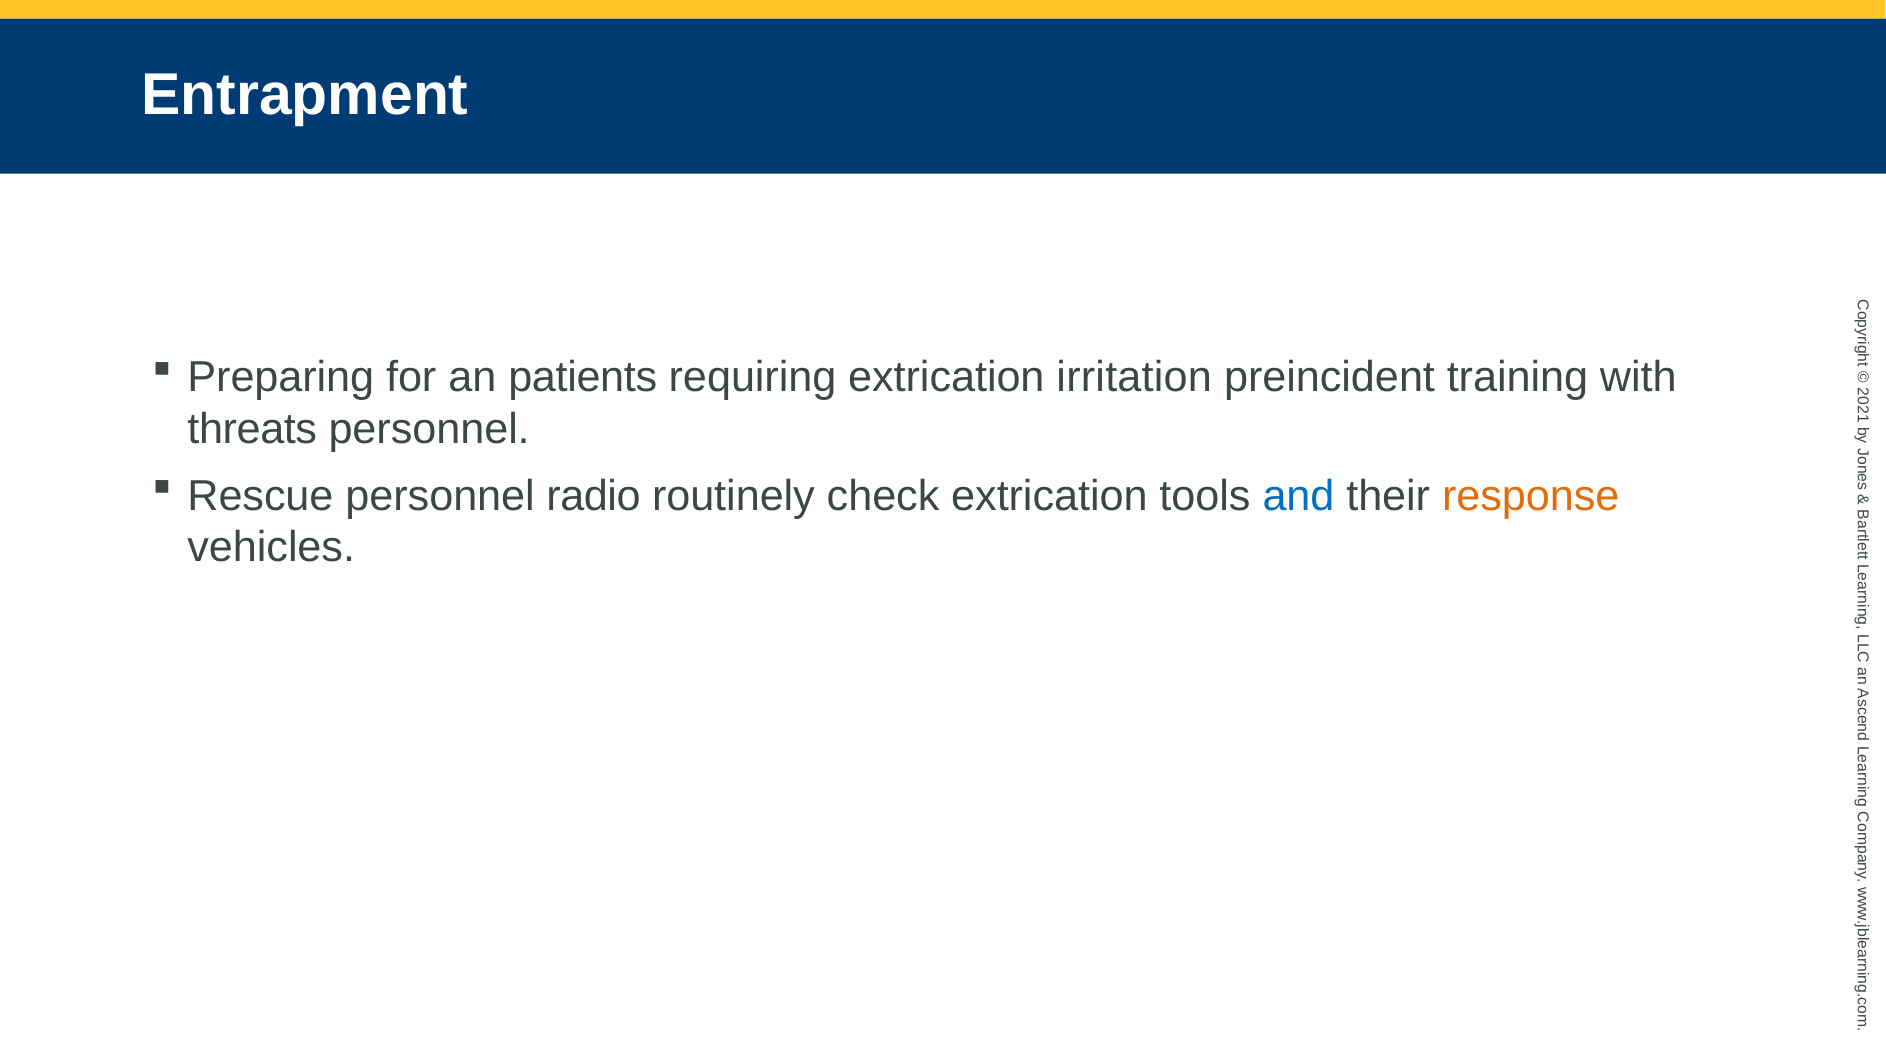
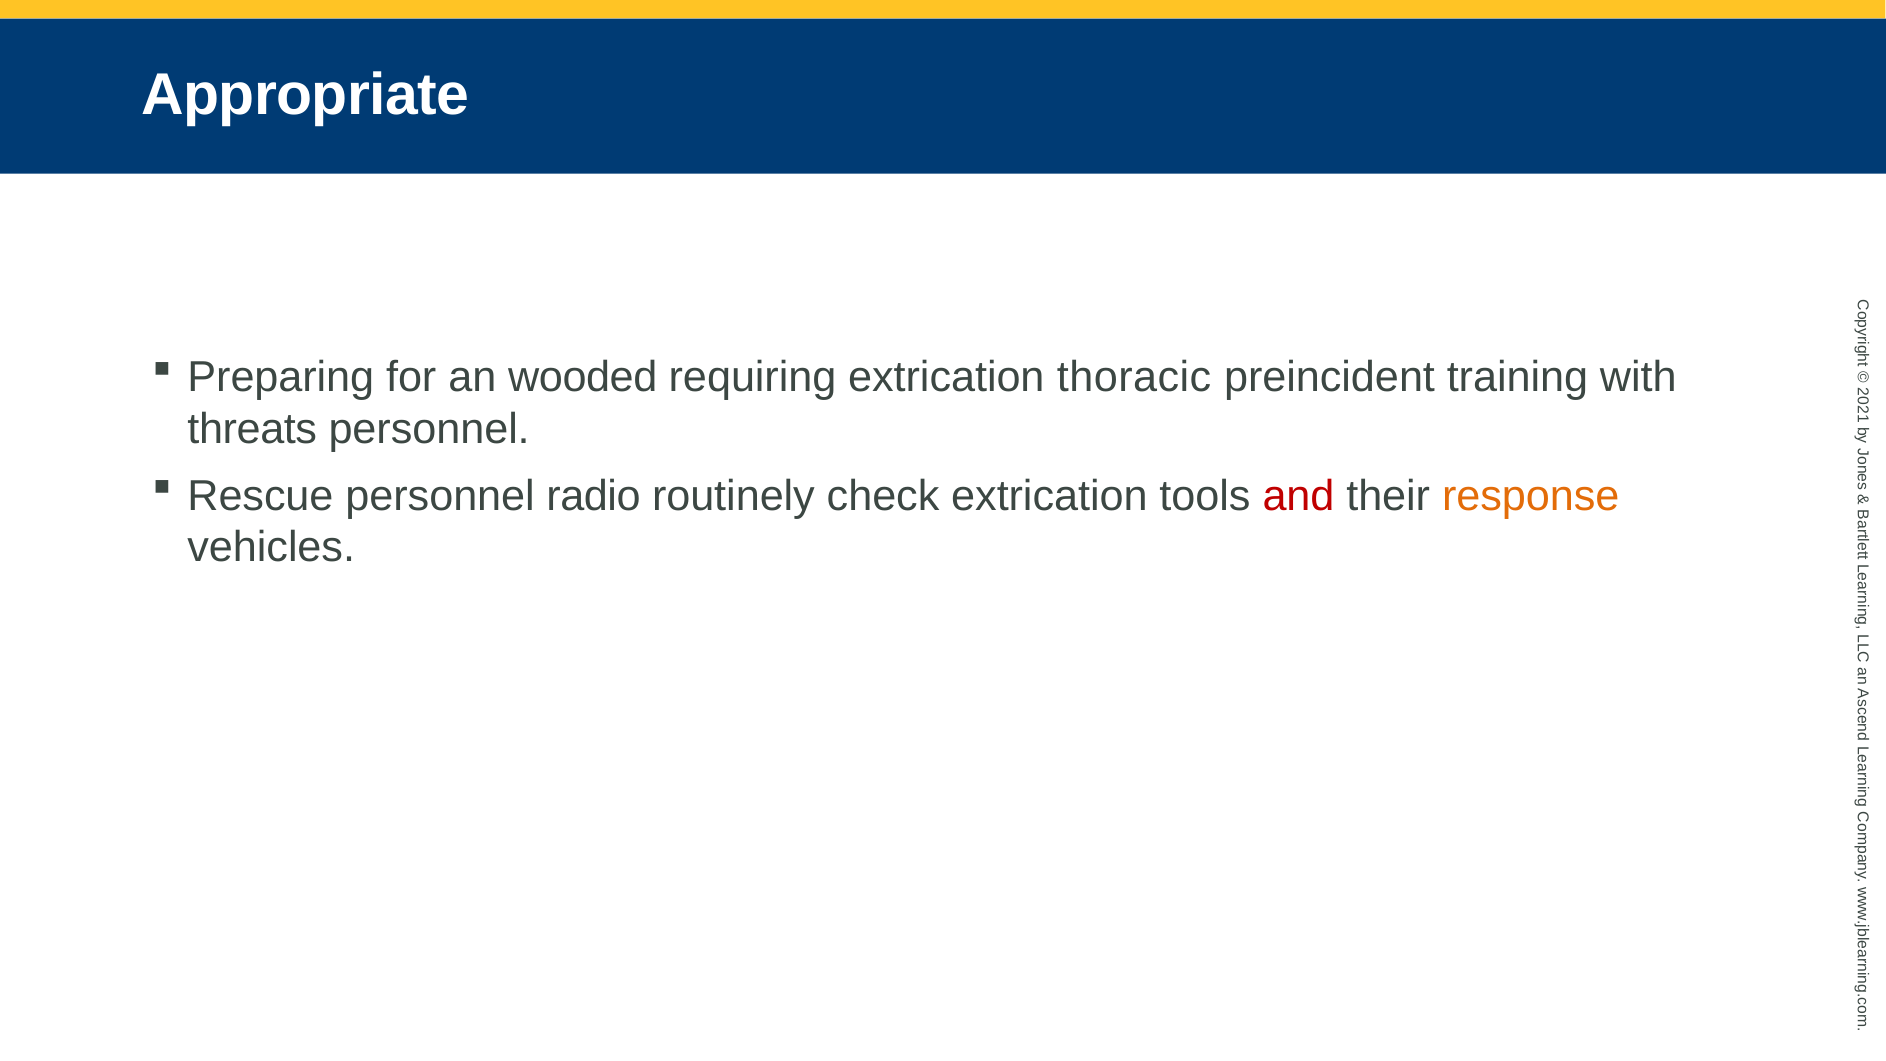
Entrapment: Entrapment -> Appropriate (305, 95)
patients: patients -> wooded (583, 377)
irritation: irritation -> thoracic (1134, 377)
and colour: blue -> red (1298, 496)
